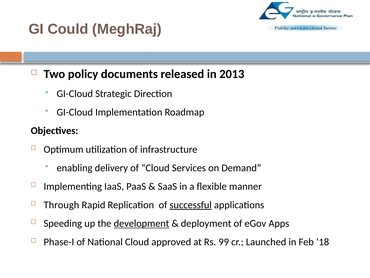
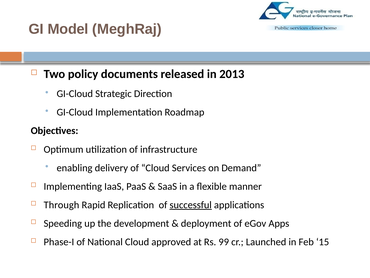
Could: Could -> Model (68, 29)
development underline: present -> none (142, 223)
18: 18 -> 15 (323, 242)
